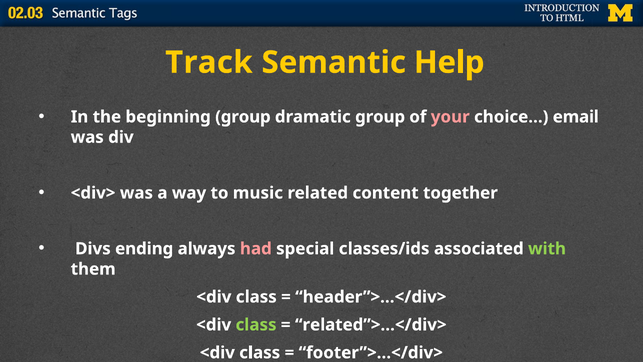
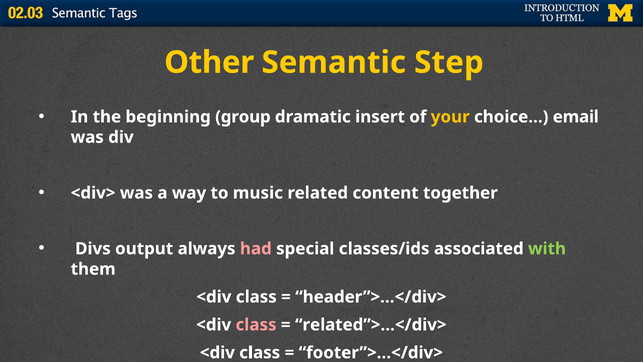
Track: Track -> Other (209, 62)
Help: Help -> Step (449, 62)
dramatic group: group -> insert (380, 117)
your colour: pink -> yellow (450, 117)
ending: ending -> output (144, 249)
class colour: light green -> pink (256, 325)
